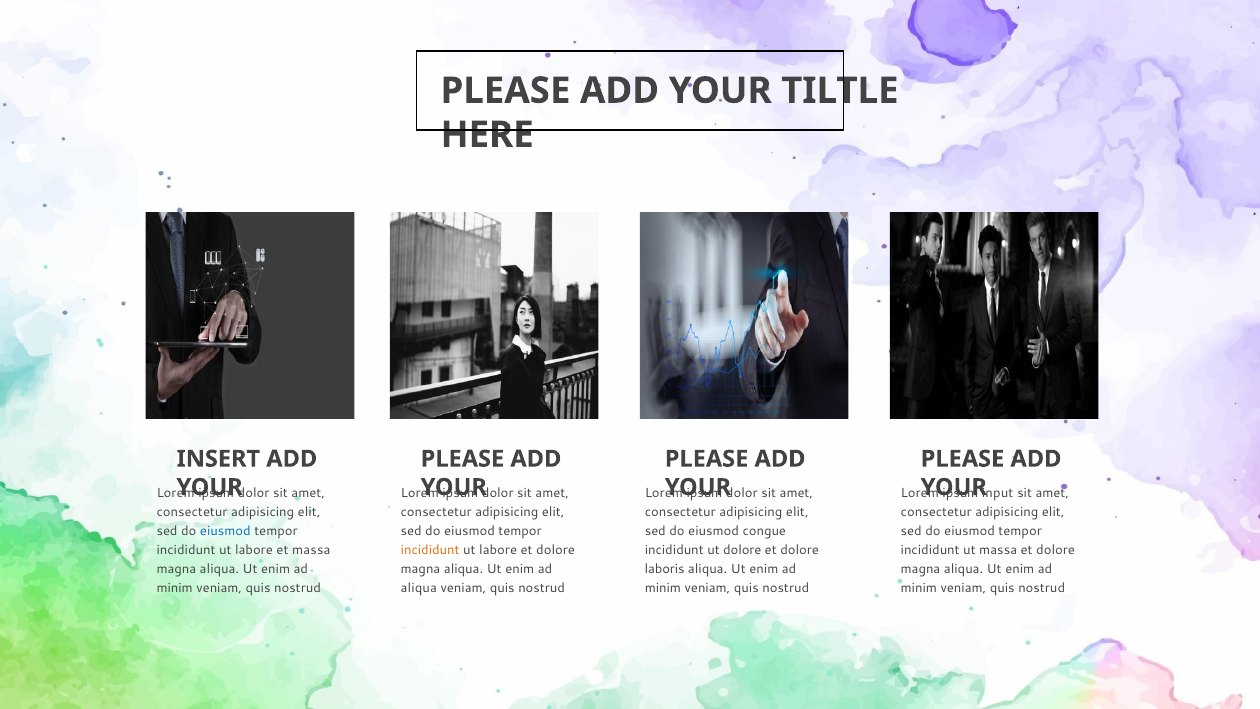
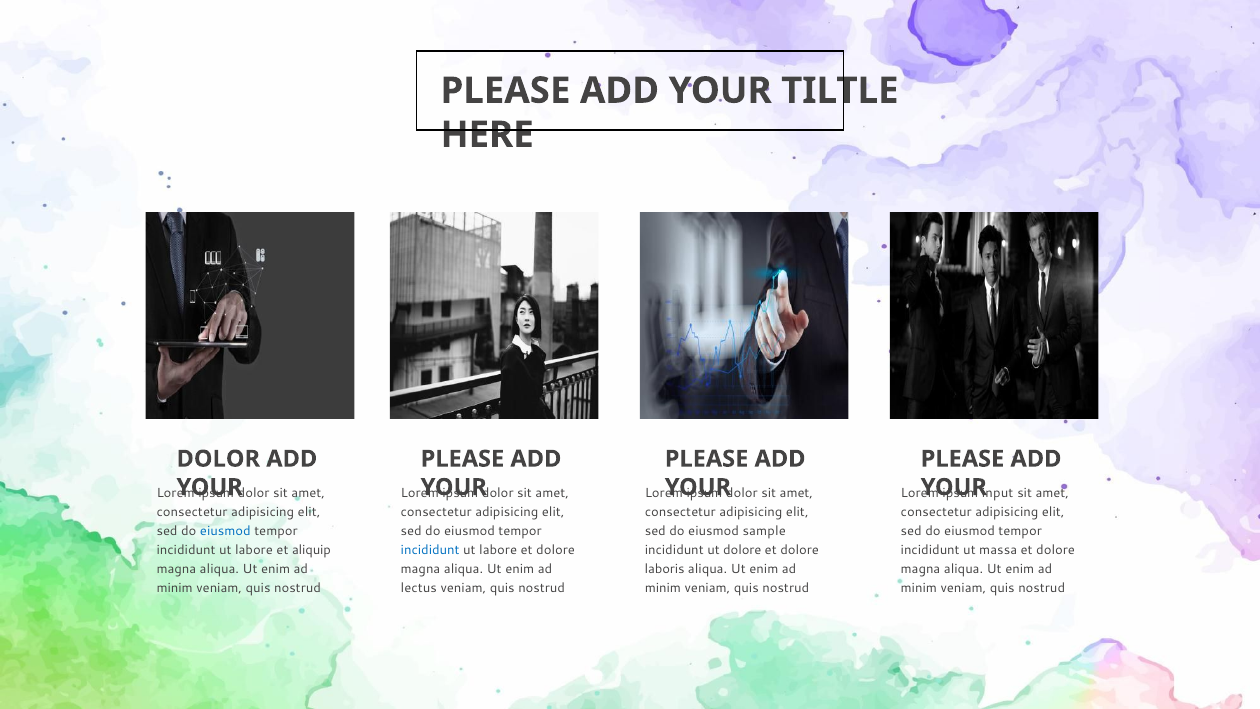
INSERT: INSERT -> DOLOR (218, 459)
congue: congue -> sample (764, 531)
et massa: massa -> aliquip (312, 550)
incididunt colour: orange -> blue (430, 550)
aliqua: aliqua -> lectus (419, 587)
